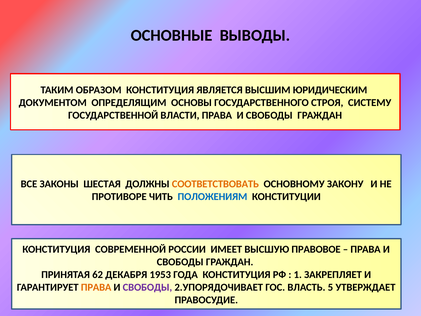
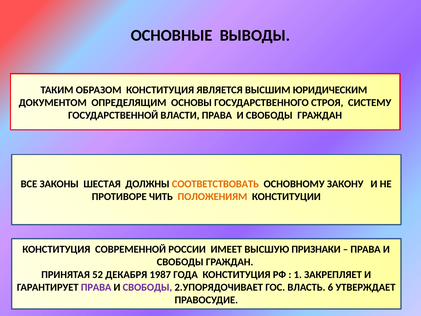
ПОЛОЖЕНИЯМ colour: blue -> orange (212, 196)
ПРАВОВОЕ: ПРАВОВОЕ -> ПРИЗНАКИ (316, 249)
62: 62 -> 52 (98, 274)
1953: 1953 -> 1987 (160, 274)
ПРАВА colour: orange -> purple (96, 287)
5: 5 -> 6 (330, 287)
